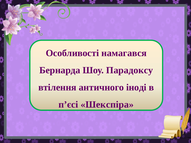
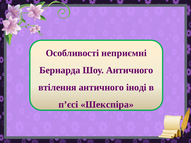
намагався: намагався -> неприємні (124, 53)
Шоу Парадоксу: Парадоксу -> Античного (130, 70)
